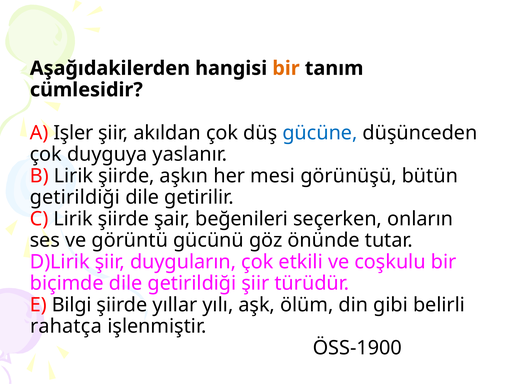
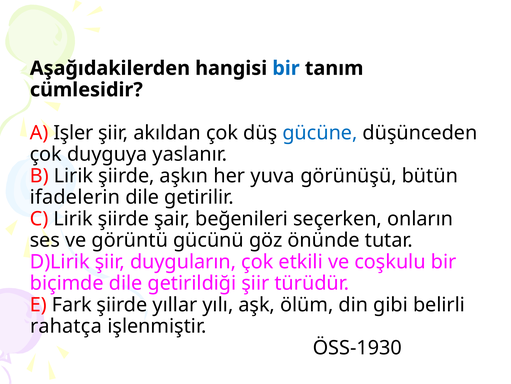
bir colour: orange -> blue (286, 68)
mesi: mesi -> yuva (273, 175)
getirildiği: getirildiği -> ifadelerin (75, 197)
Bilgi: Bilgi -> Fark (72, 304)
ÖSS-1900: ÖSS-1900 -> ÖSS-1930 (357, 347)
